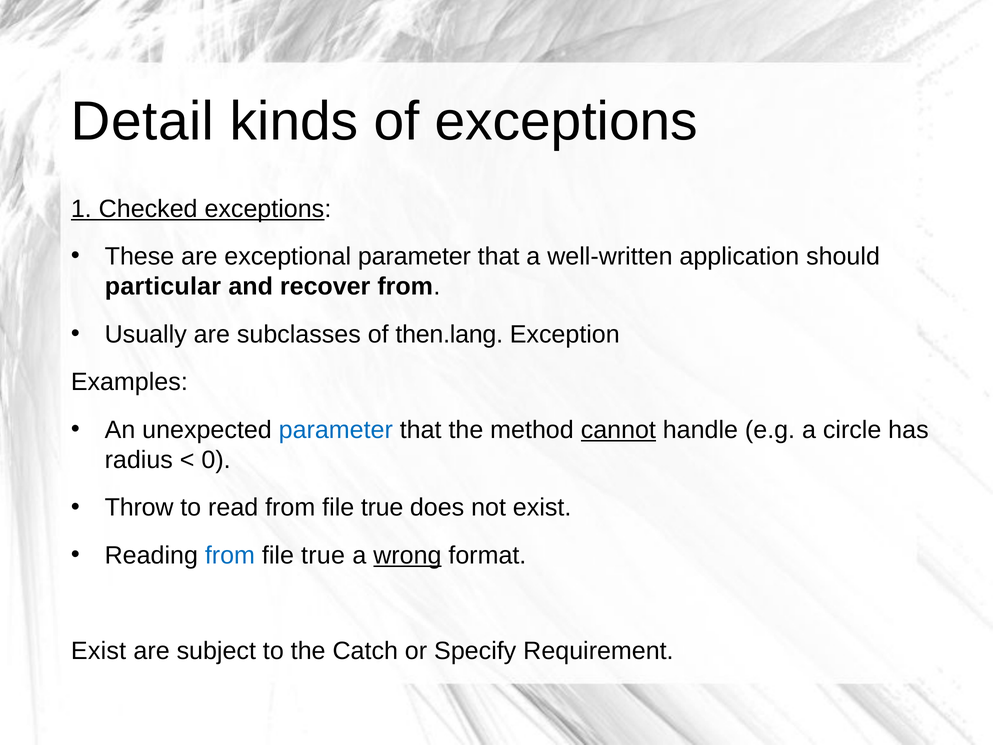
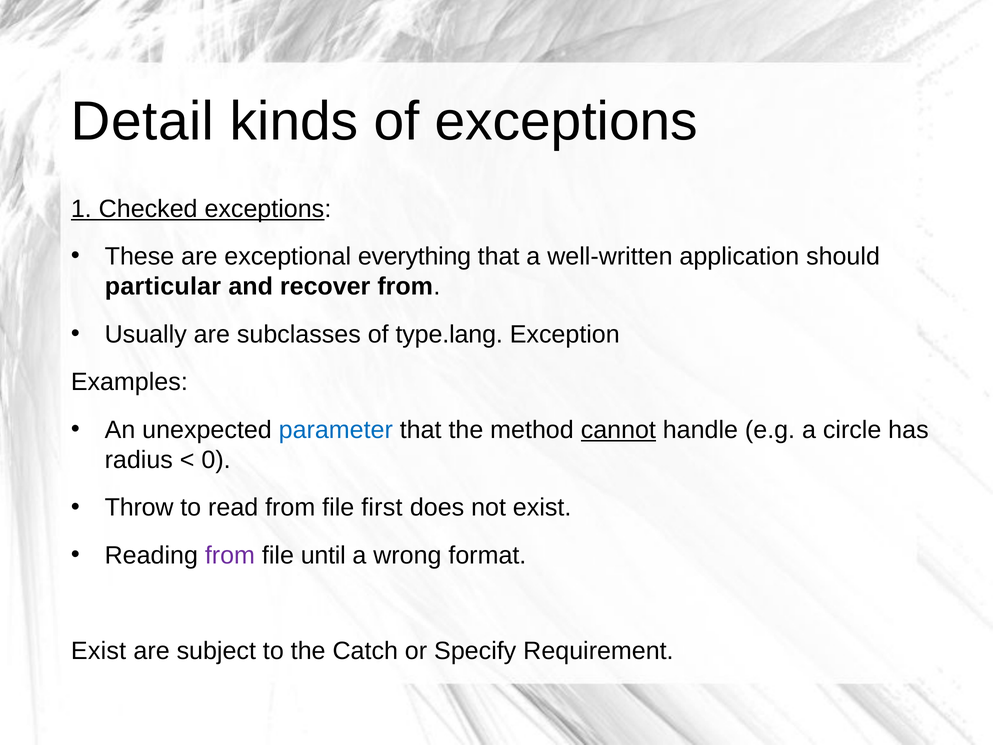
exceptional parameter: parameter -> everything (414, 256)
then.lang: then.lang -> type.lang (449, 334)
read from file true: true -> first (382, 507)
from colour: blue -> purple (230, 555)
true: true -> until (323, 555)
wrong underline: present -> none (407, 555)
